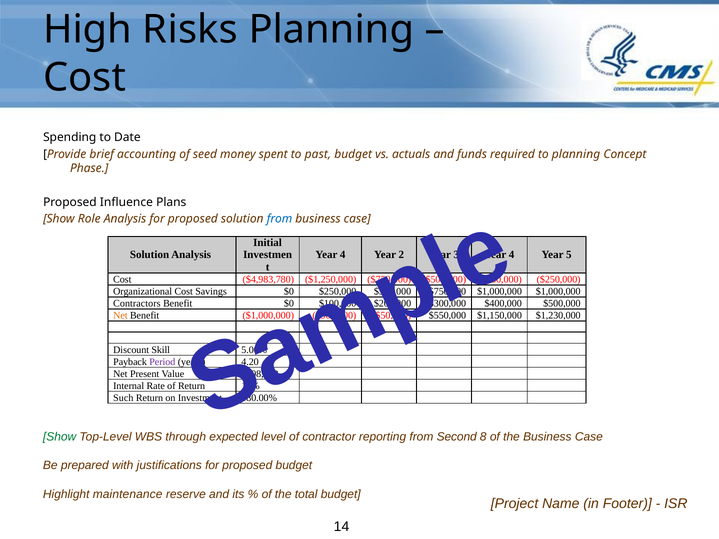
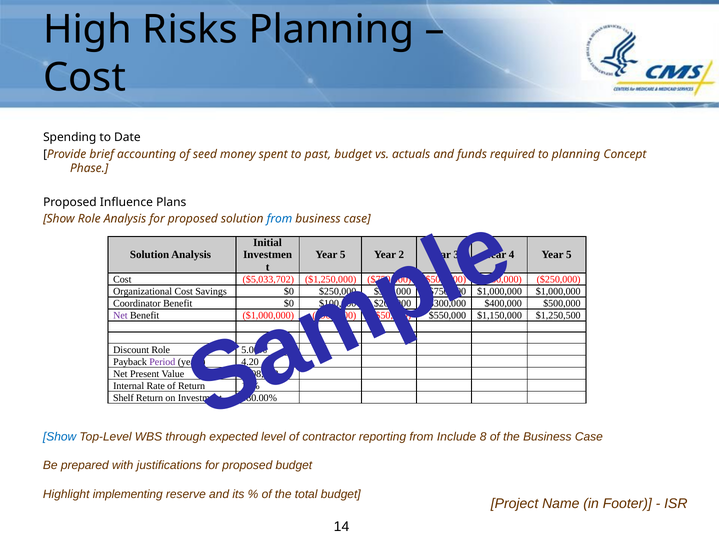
4: 4 -> 5 (343, 255)
$4,983,780: $4,983,780 -> $5,033,702 (268, 280)
Contractors: Contractors -> Coordinator (137, 304)
Net colour: orange -> purple (120, 316)
$1,230,000: $1,230,000 -> $1,250,500 (558, 316)
Discount Skill: Skill -> Role (161, 350)
Such: Such -> Shelf (123, 398)
Show colour: green -> blue (60, 437)
Second: Second -> Include (457, 437)
maintenance: maintenance -> implementing (128, 494)
